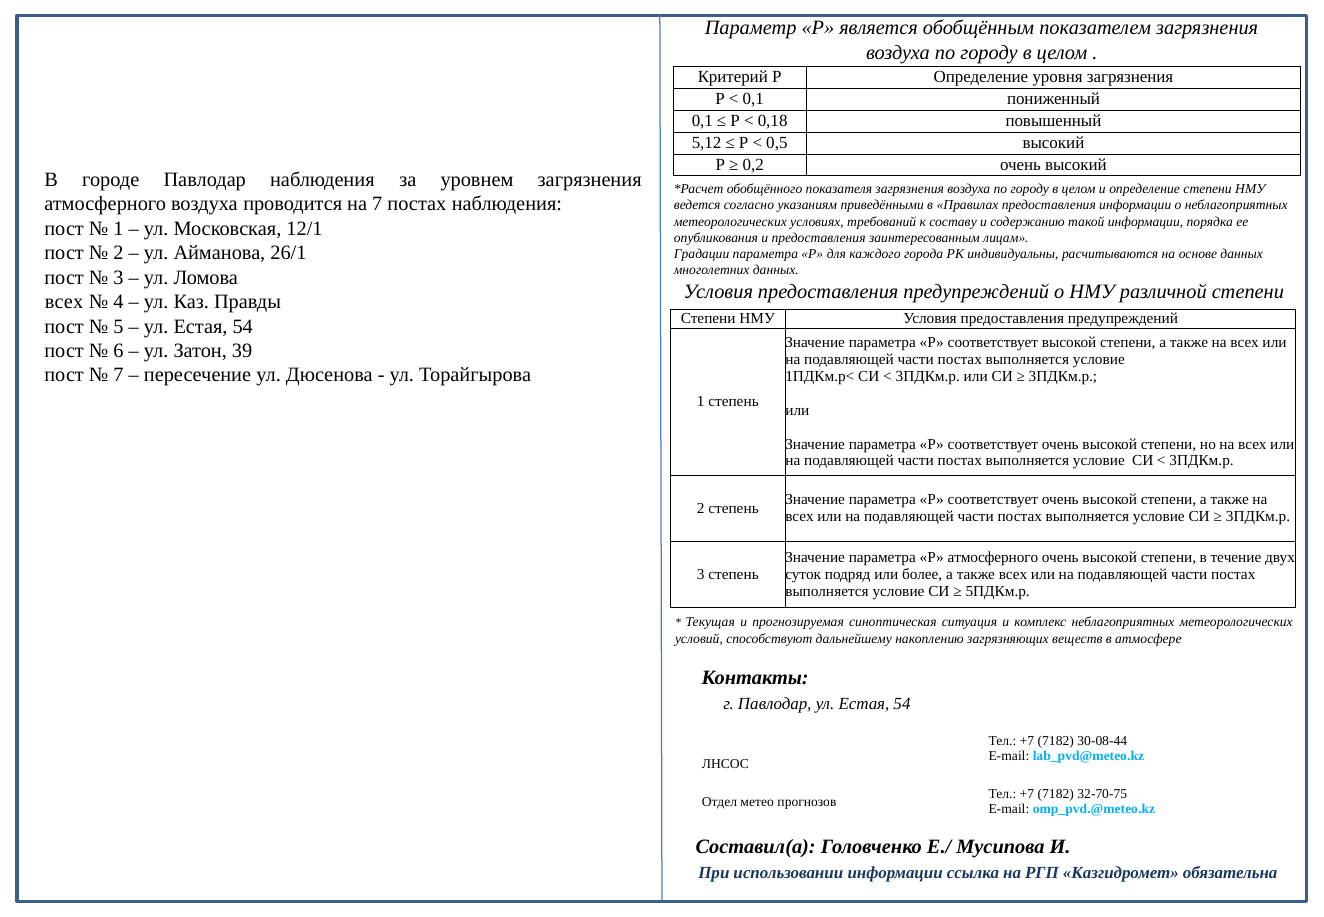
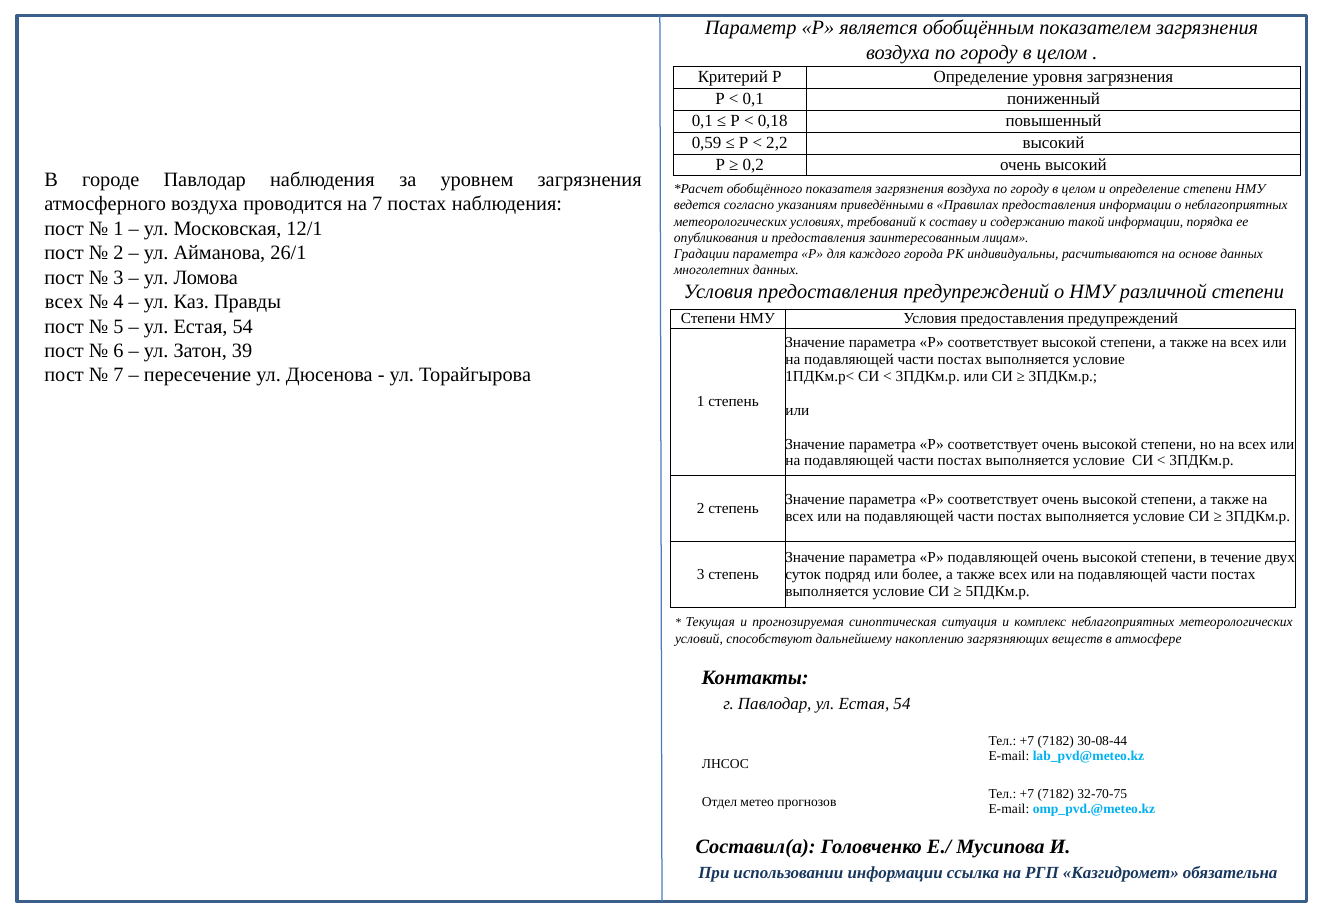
5,12: 5,12 -> 0,59 (707, 143)
0,5: 0,5 -> 2,2 (777, 143)
Р атмосферного: атмосферного -> подавляющей (993, 557)
